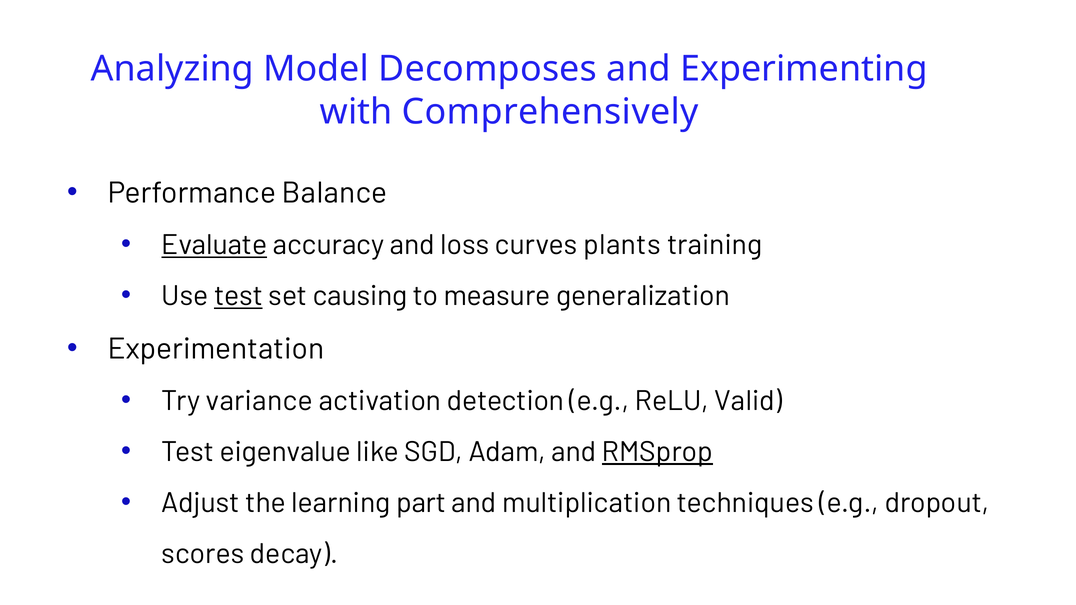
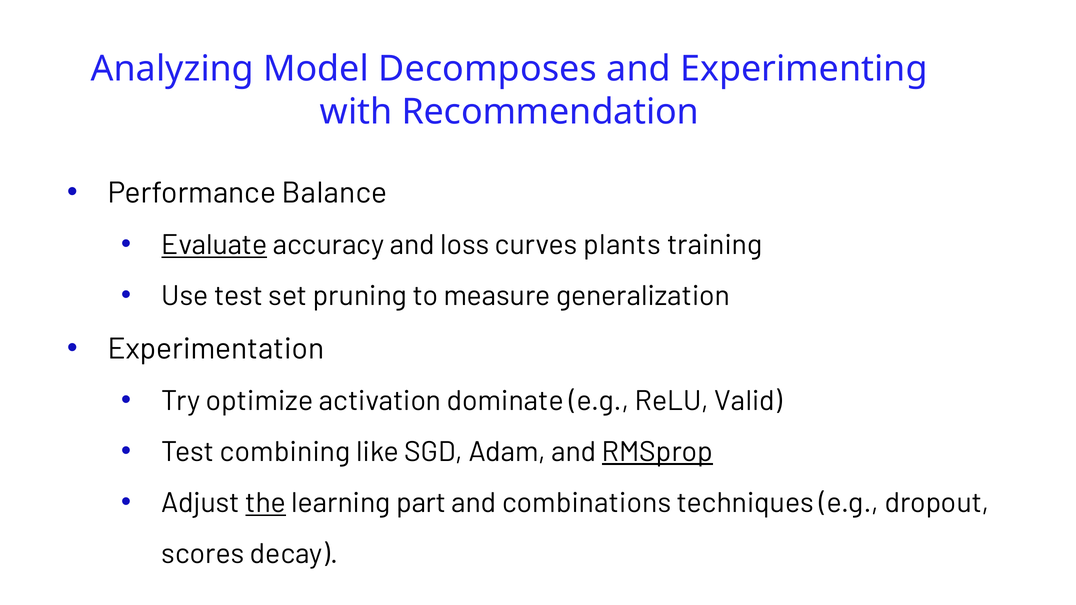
Comprehensively: Comprehensively -> Recommendation (550, 112)
test underline: present -> none (239, 296)
causing: causing -> pruning (360, 296)
variance: variance -> optimize (259, 401)
detection: detection -> dominate (505, 401)
eigenvalue: eigenvalue -> combining (285, 452)
the underline: none -> present (266, 503)
multiplication: multiplication -> combinations (587, 503)
